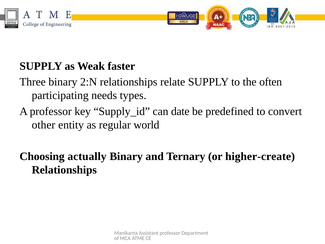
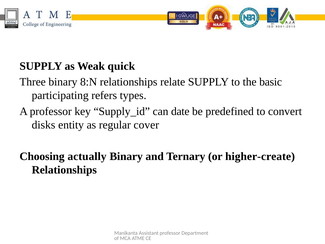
faster: faster -> quick (121, 66)
2:N: 2:N -> 8:N (89, 82)
often: often -> basic (271, 82)
needs: needs -> refers (104, 95)
other: other -> disks (44, 125)
world: world -> cover (146, 125)
